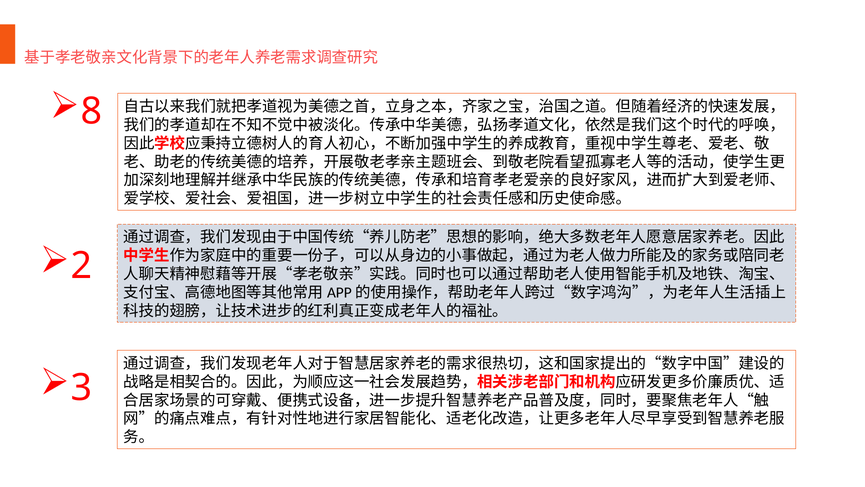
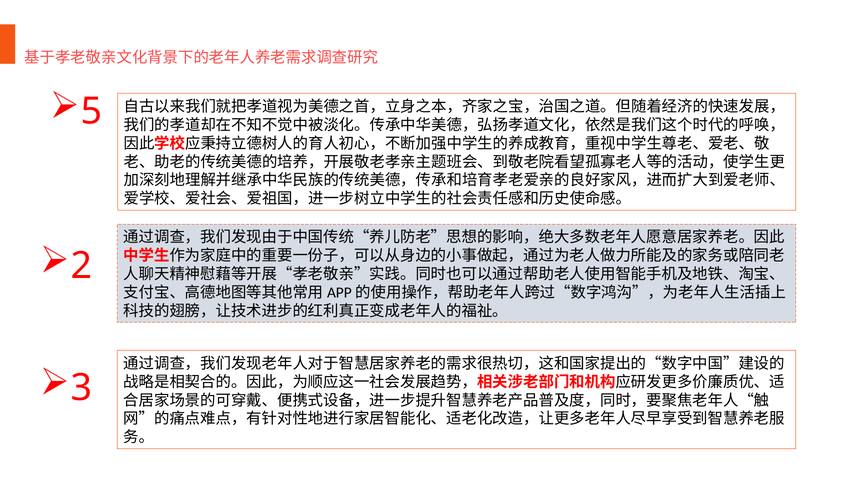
8: 8 -> 5 (92, 111)
